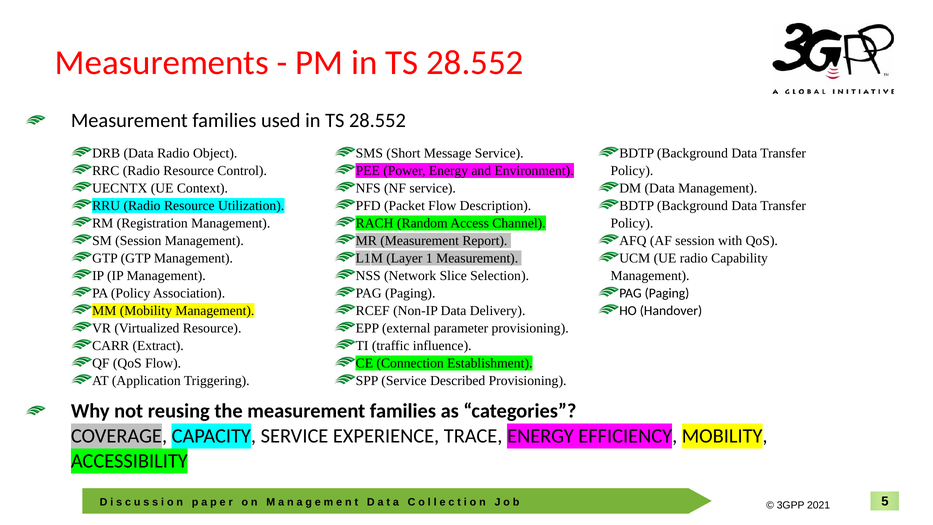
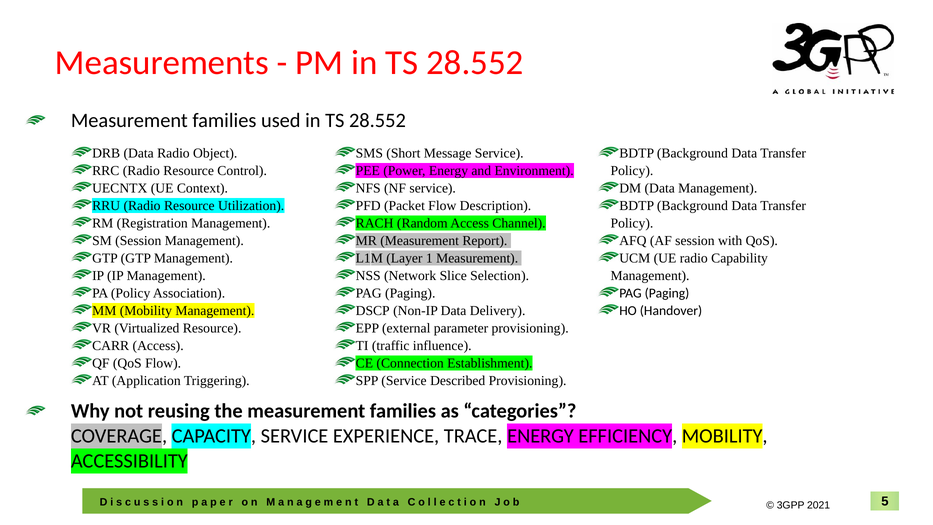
RCEF: RCEF -> DSCP (373, 310)
CARR Extract: Extract -> Access (158, 345)
